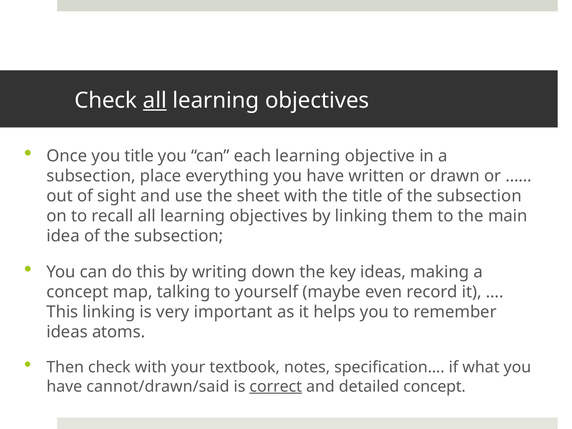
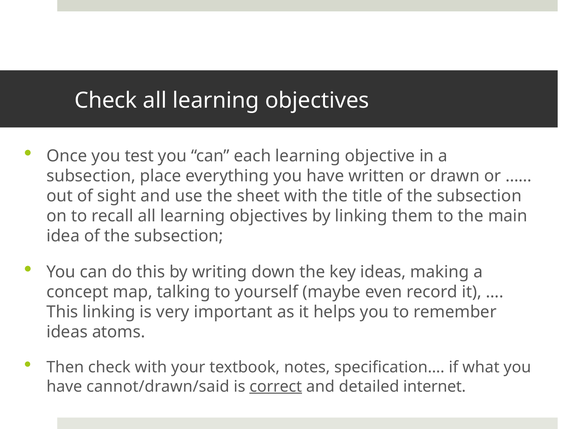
all underline: present -> none (155, 100)
you title: title -> test (139, 156)
detailed concept: concept -> internet (435, 386)
